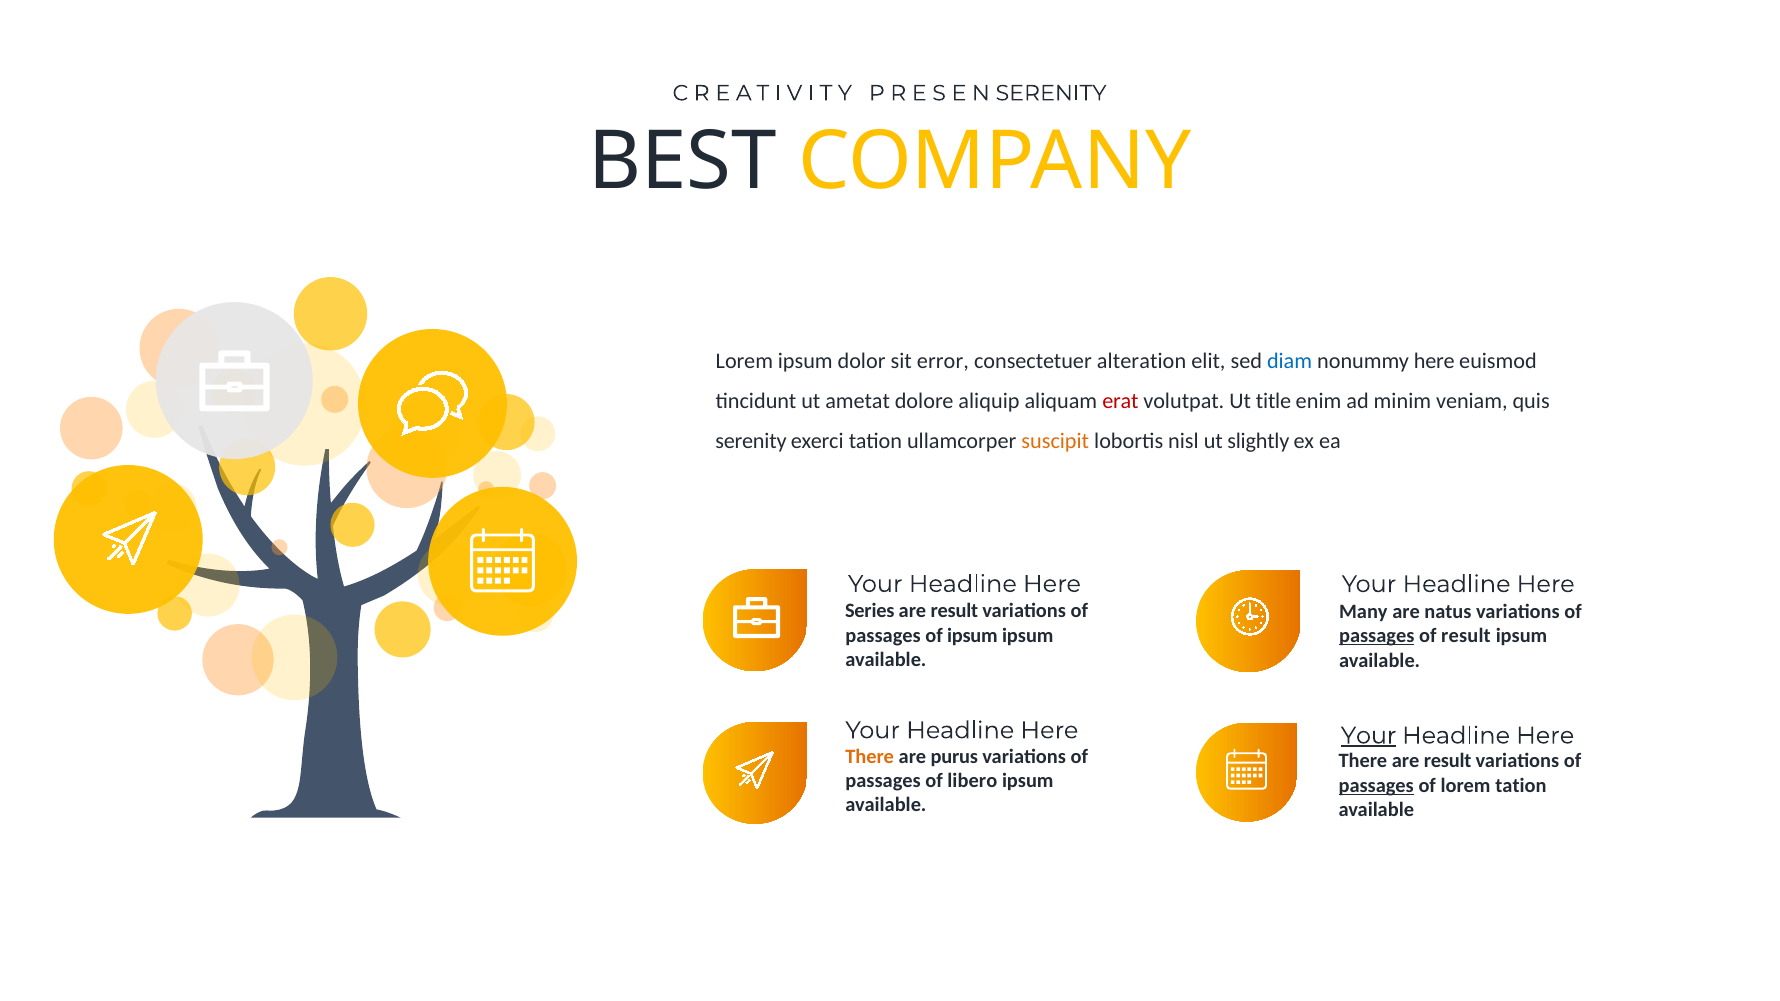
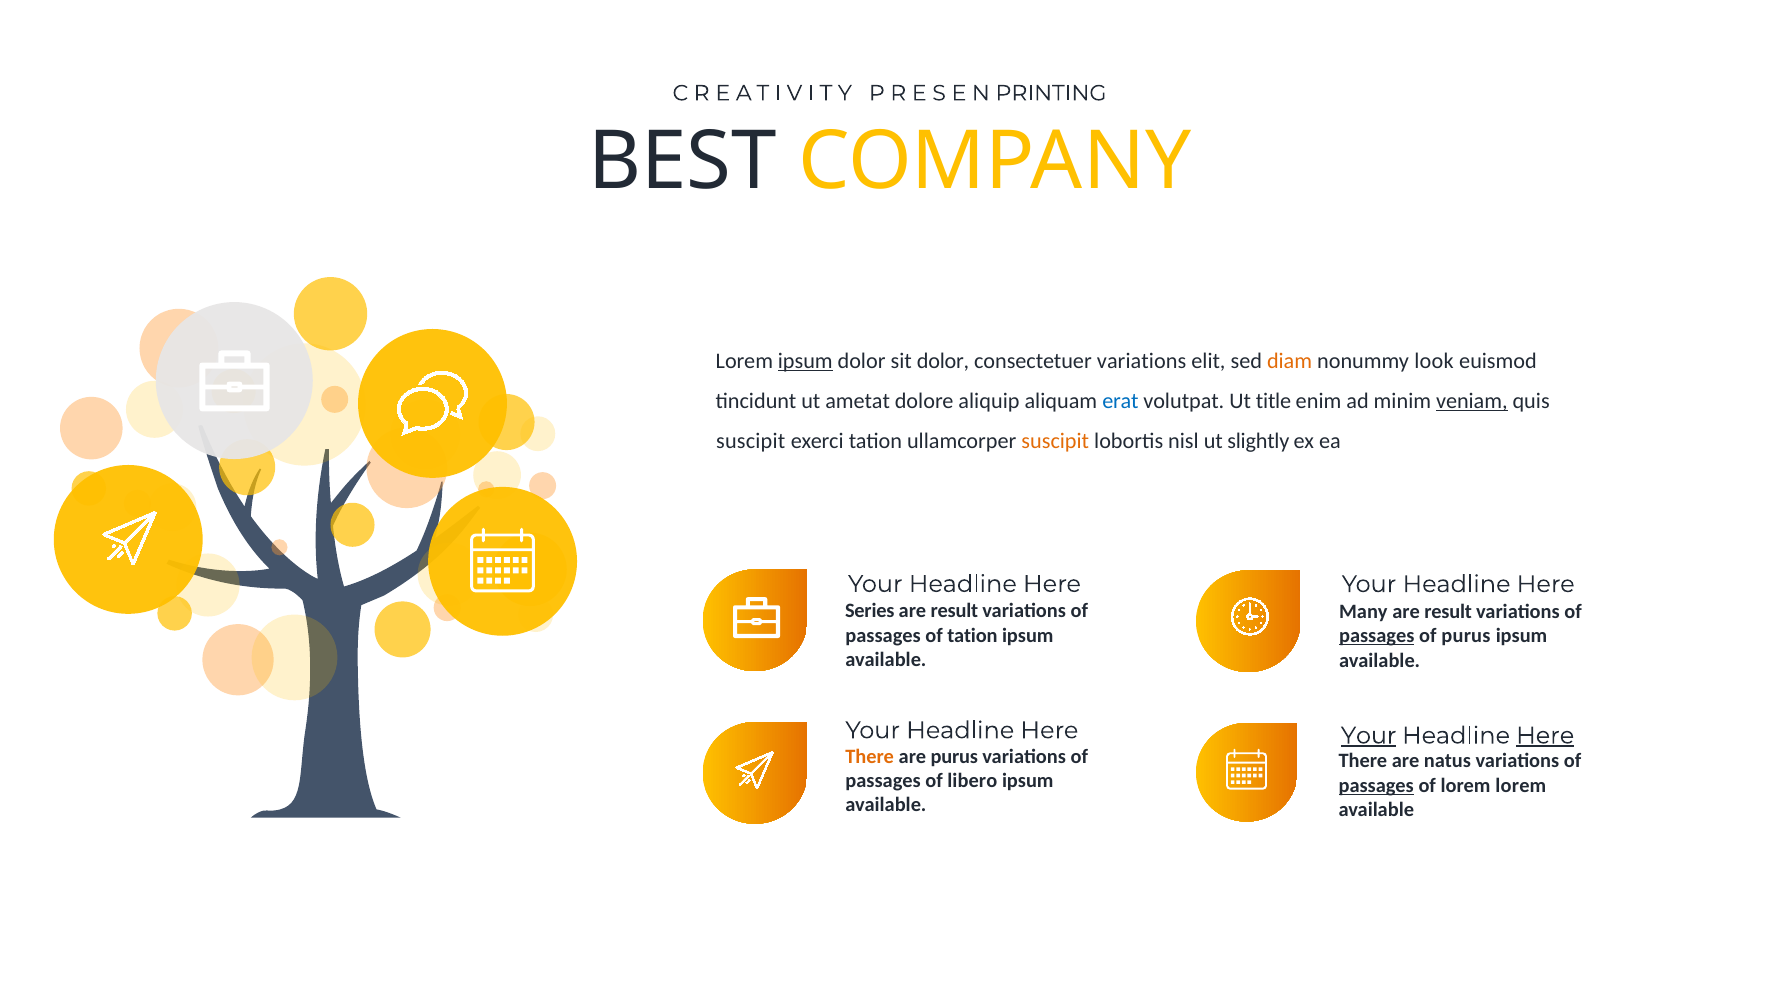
SERENITY: SERENITY -> PRINTING (1051, 93)
ipsum underline: none -> present (805, 361)
sit error: error -> dolor (943, 361)
consectetuer alteration: alteration -> variations (1142, 361)
diam colour: blue -> orange (1290, 361)
nonummy here: here -> look (1434, 361)
erat colour: red -> blue (1120, 401)
veniam underline: none -> present (1472, 401)
serenity: serenity -> suscipit (751, 441)
natus: natus -> result (1448, 612)
of ipsum: ipsum -> tation (972, 636)
of result: result -> purus (1466, 636)
Here underline: none -> present (1545, 736)
There are result: result -> natus (1447, 761)
lorem tation: tation -> lorem (1521, 786)
